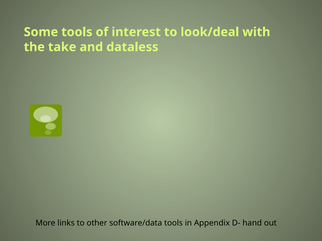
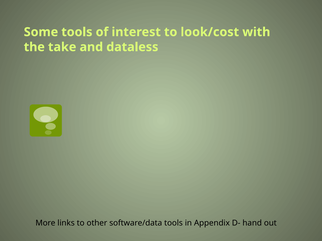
look/deal: look/deal -> look/cost (210, 32)
